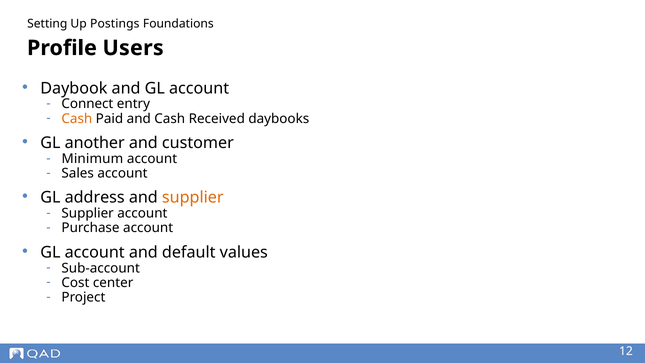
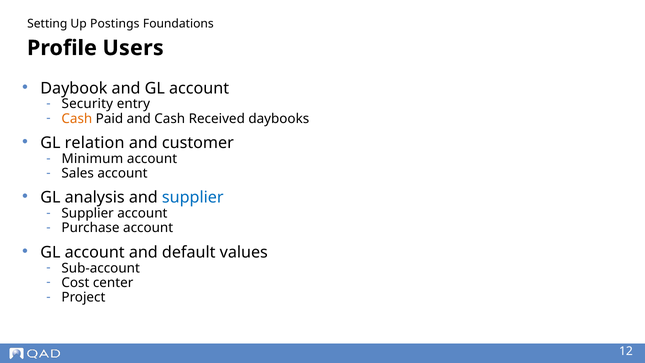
Connect: Connect -> Security (87, 104)
another: another -> relation (95, 143)
address: address -> analysis (95, 197)
supplier colour: orange -> blue (193, 197)
